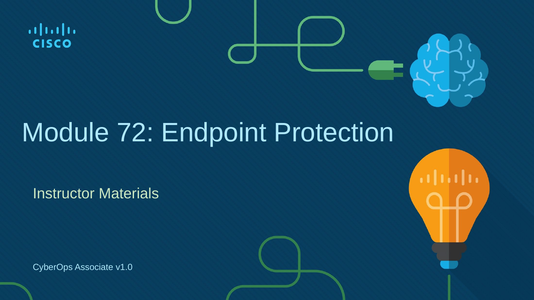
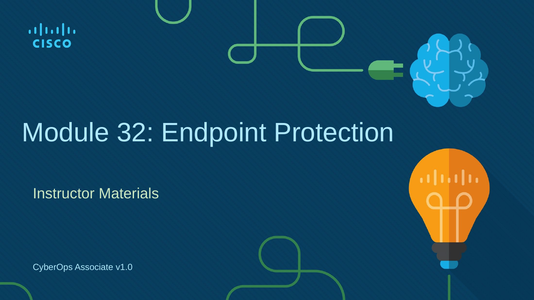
72: 72 -> 32 (135, 133)
